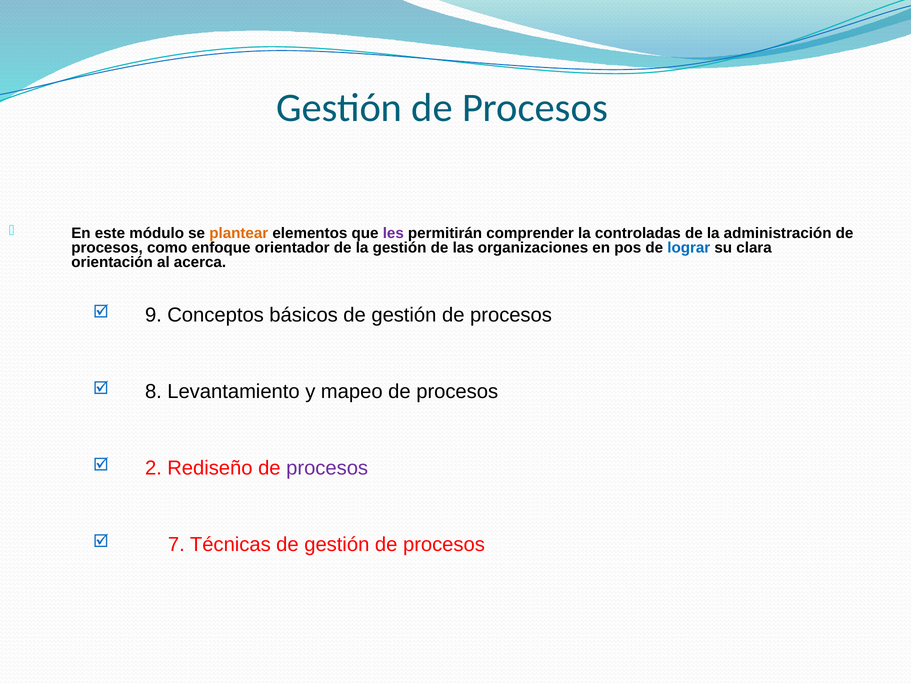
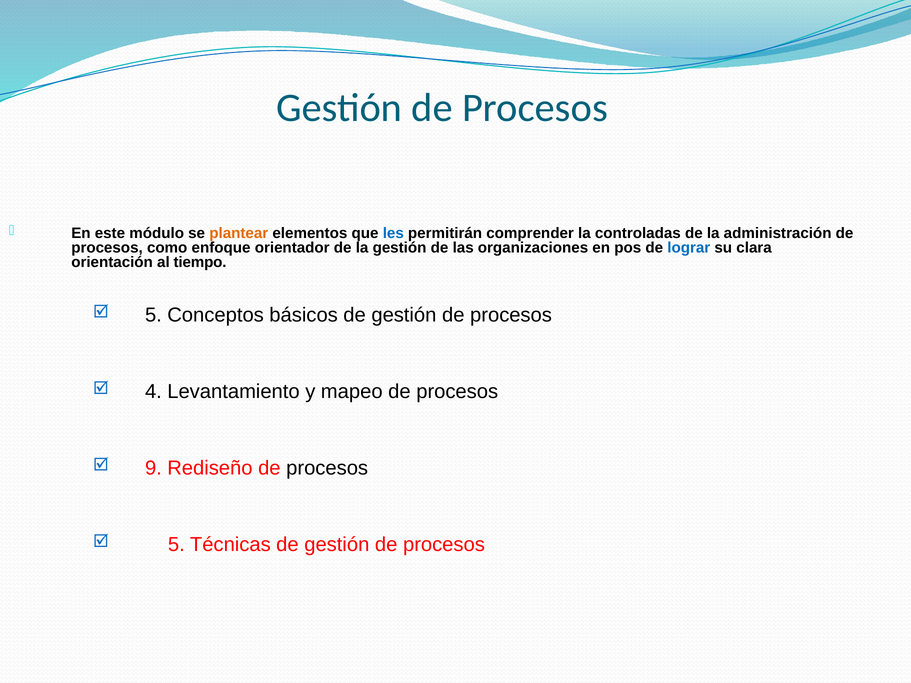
les colour: purple -> blue (393, 233)
acerca: acerca -> tiempo (200, 262)
9: 9 -> 5 (153, 315)
8: 8 -> 4 (153, 392)
2: 2 -> 9 (153, 468)
procesos colour: purple -> black (327, 468)
7: 7 -> 5 (176, 545)
